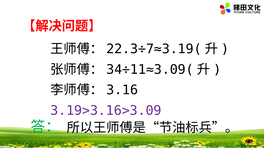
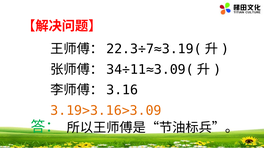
3.19>3.16>3.09 colour: purple -> orange (106, 111)
